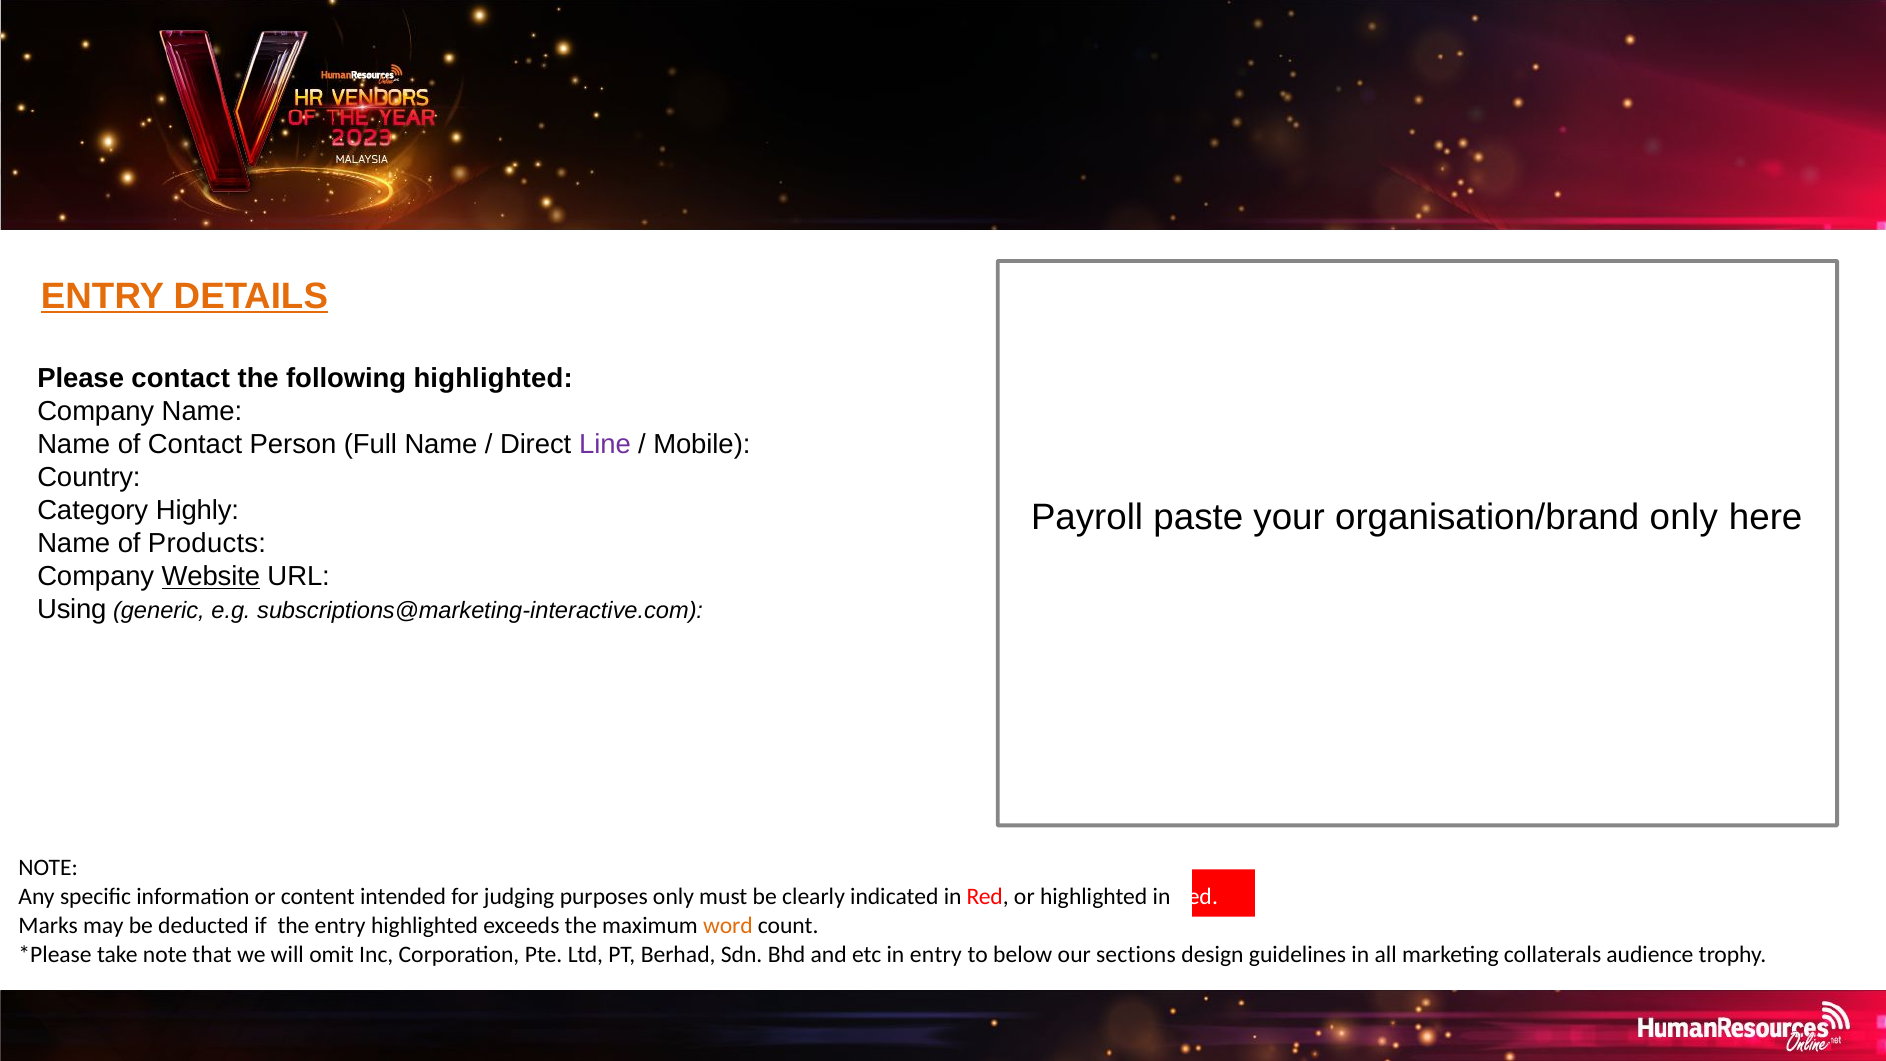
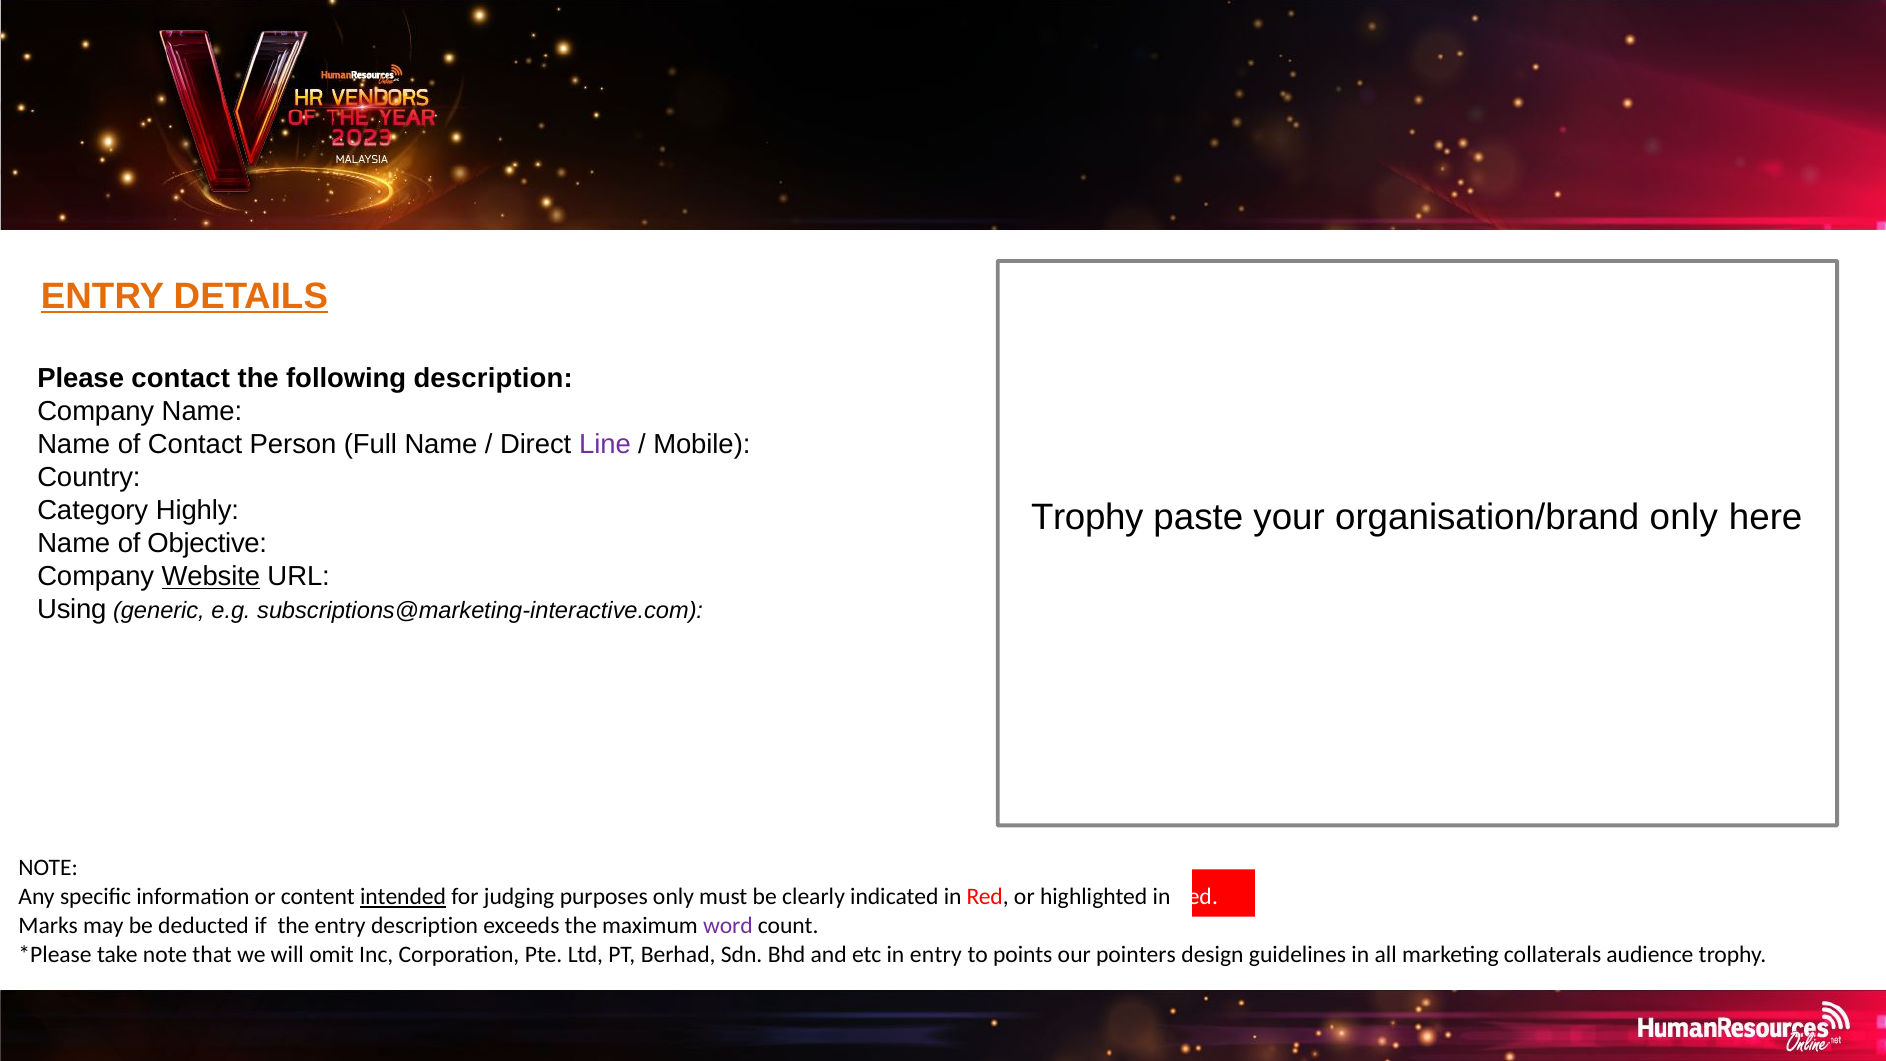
following highlighted: highlighted -> description (493, 379)
Payroll: Payroll -> Trophy (1087, 517)
Products: Products -> Objective (207, 544)
intended underline: none -> present (403, 897)
entry highlighted: highlighted -> description (425, 925)
word colour: orange -> purple (728, 925)
below: below -> points (1023, 954)
sections: sections -> pointers (1136, 954)
